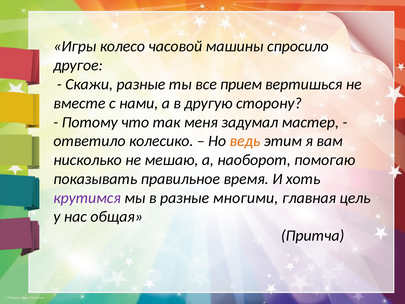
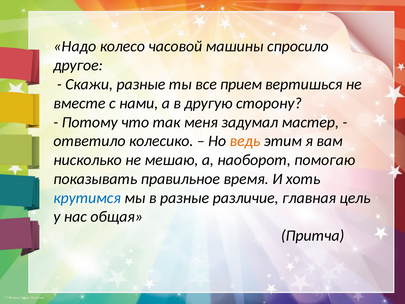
Игры: Игры -> Надо (75, 46)
крутимся colour: purple -> blue (87, 198)
многими: многими -> различие (246, 198)
